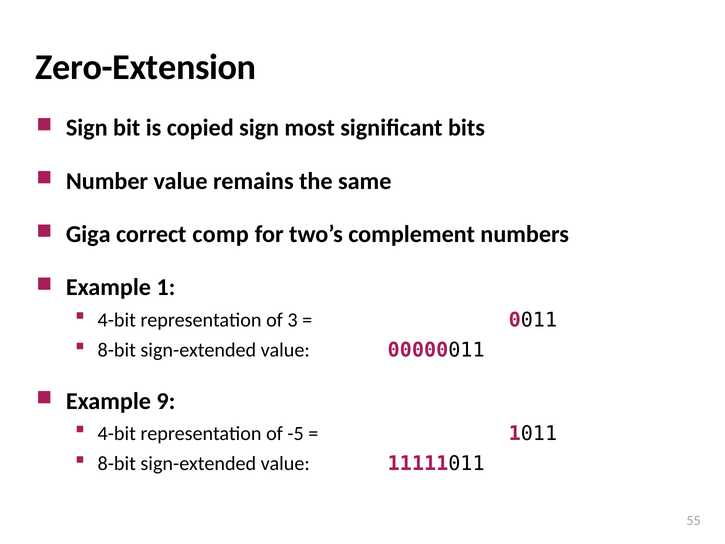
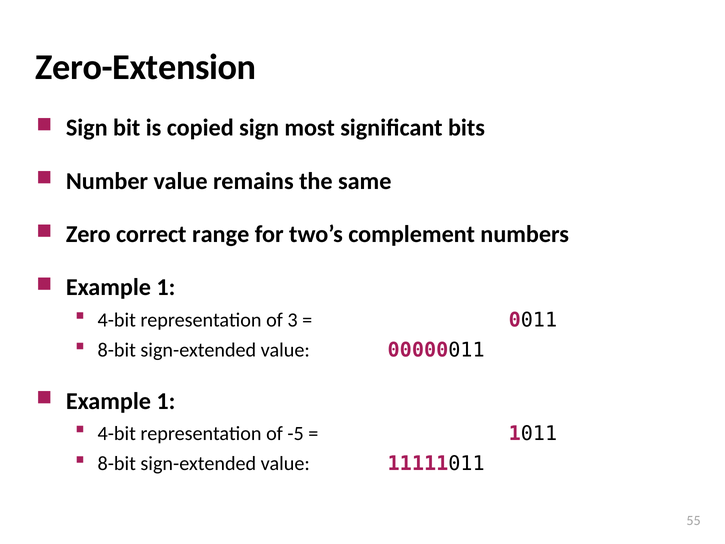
Giga: Giga -> Zero (88, 234)
comp: comp -> range (221, 234)
9: 9 -> 1 (166, 401)
